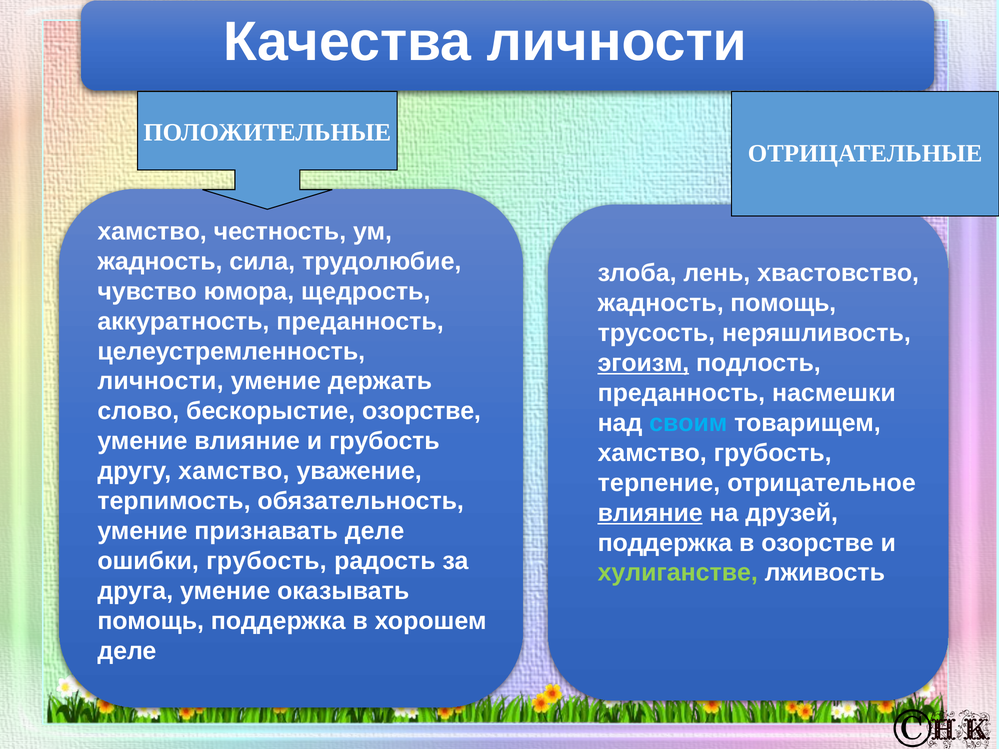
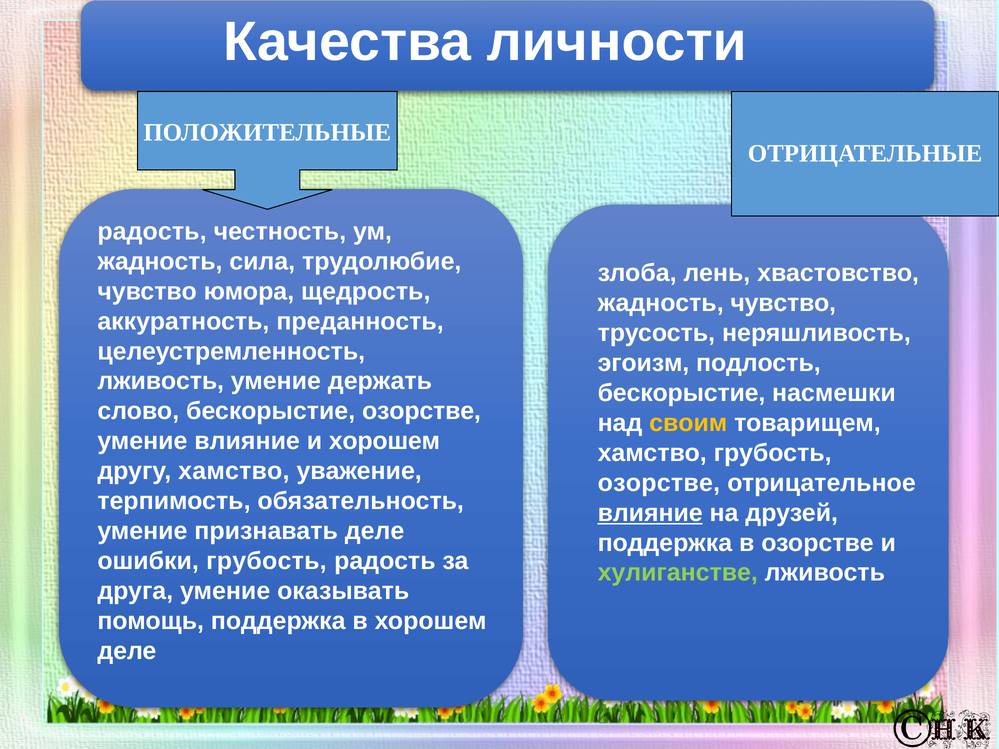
хамство: хамство -> радость (152, 232)
жадность помощь: помощь -> чувство (783, 303)
эгоизм underline: present -> none (643, 363)
личности: личности -> лживость (161, 381)
преданность: преданность -> бескорыстие (681, 393)
своим colour: light blue -> yellow (688, 423)
и грубость: грубость -> хорошем (384, 441)
терпение: терпение -> озорстве (659, 483)
